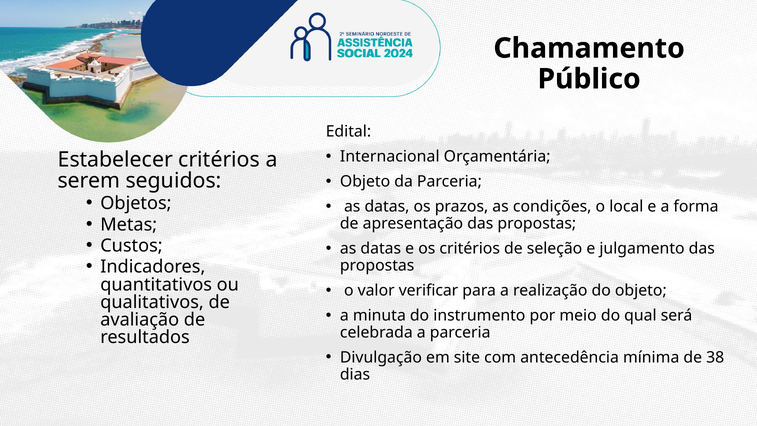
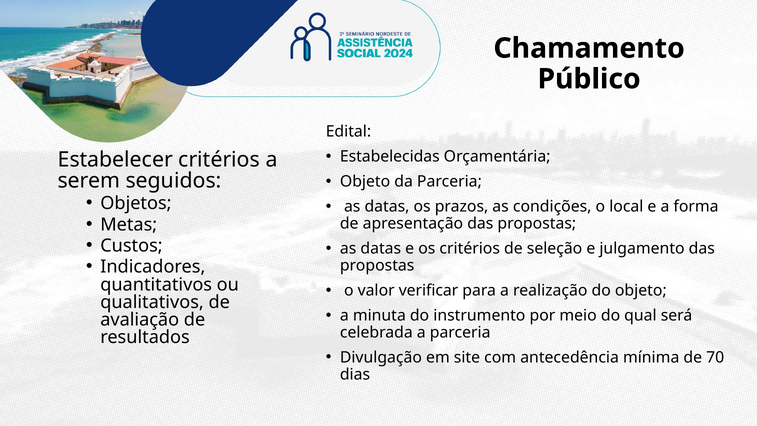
Internacional: Internacional -> Estabelecidas (390, 157)
38: 38 -> 70 (715, 357)
